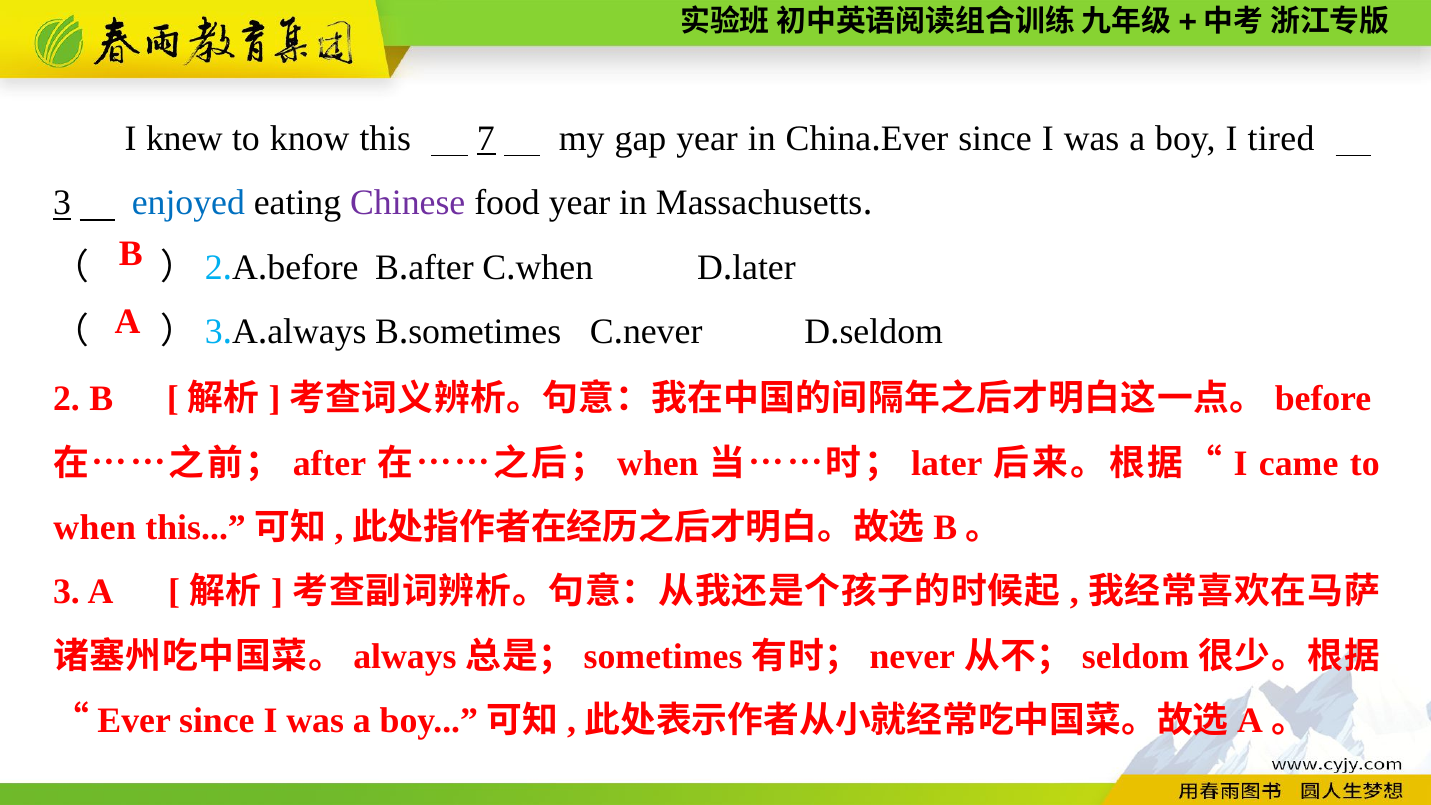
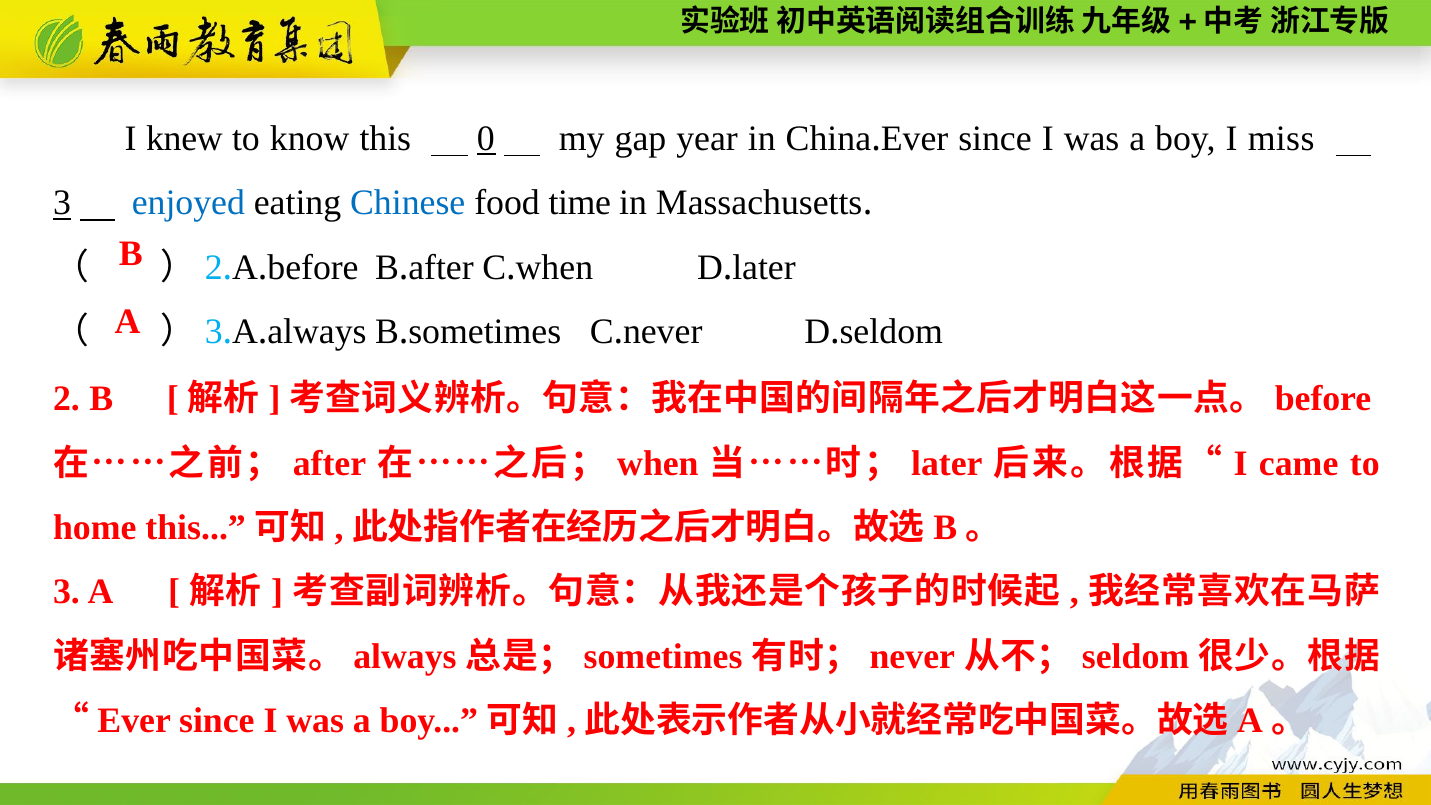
7: 7 -> 0 (486, 138)
tired: tired -> miss (1281, 138)
Chinese colour: purple -> blue (408, 203)
food year: year -> time (580, 203)
when: when -> home (95, 528)
